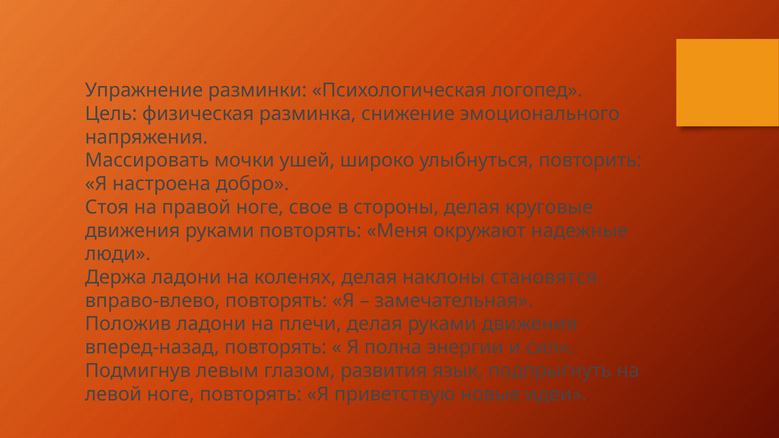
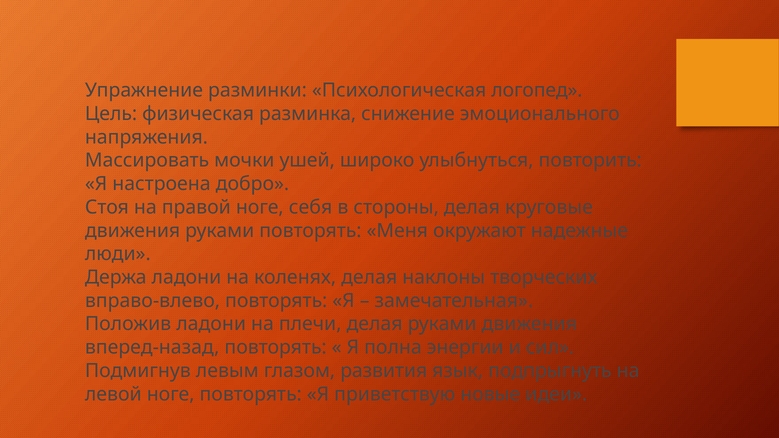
свое: свое -> себя (311, 207)
становятся: становятся -> творческих (544, 277)
